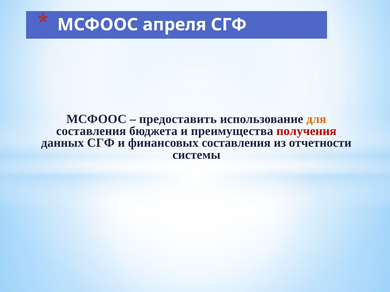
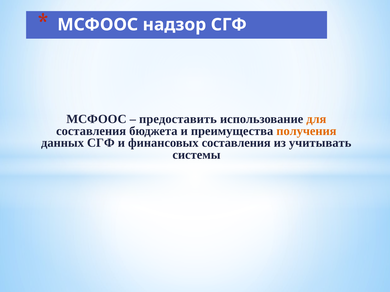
апреля: апреля -> надзор (174, 25)
получения colour: red -> orange (306, 131)
отчетности: отчетности -> учитывать (320, 143)
